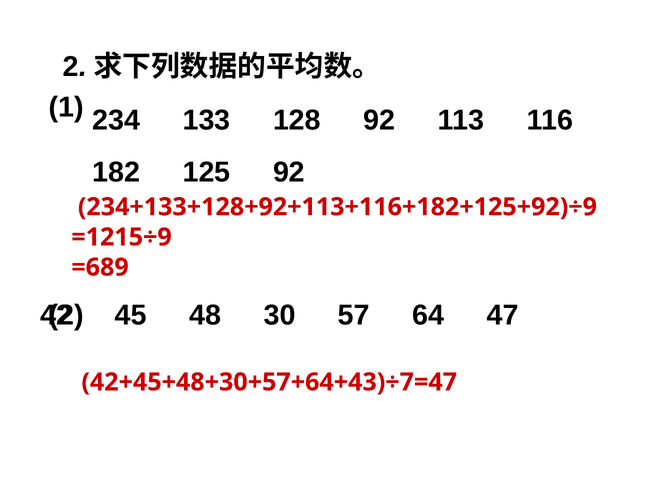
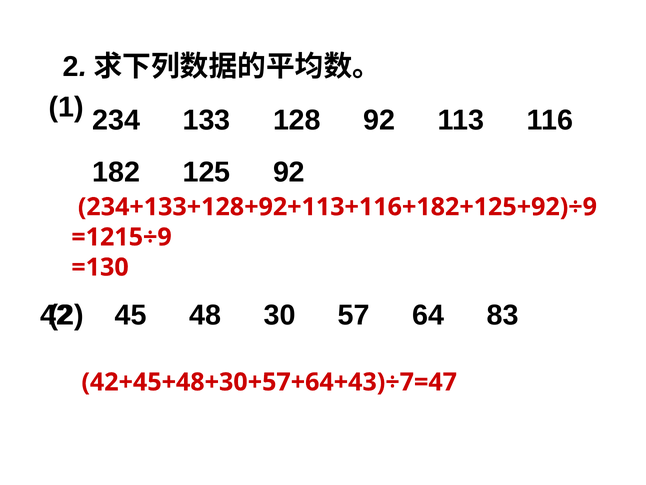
=689: =689 -> =130 (100, 267)
47: 47 -> 83 (503, 315)
